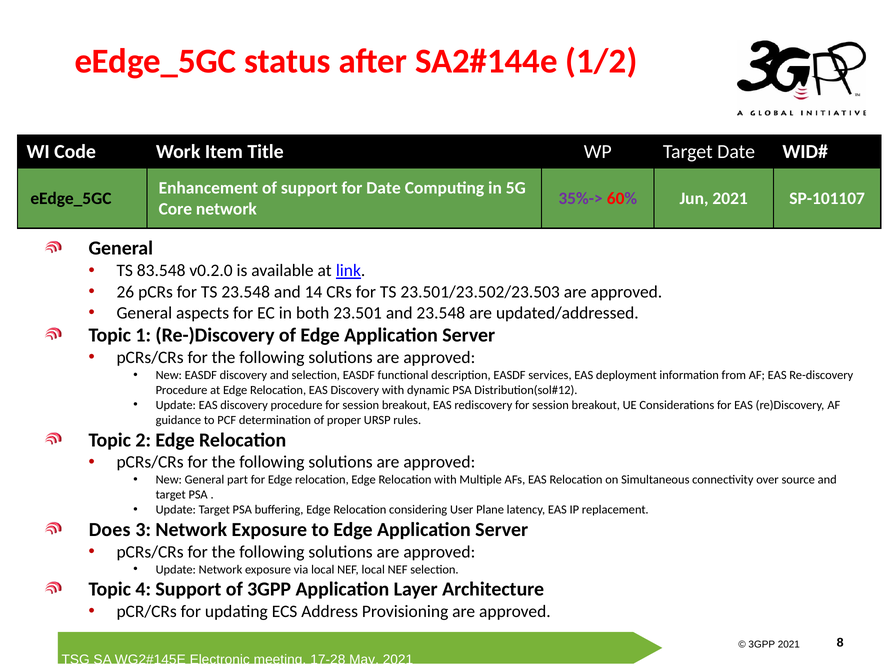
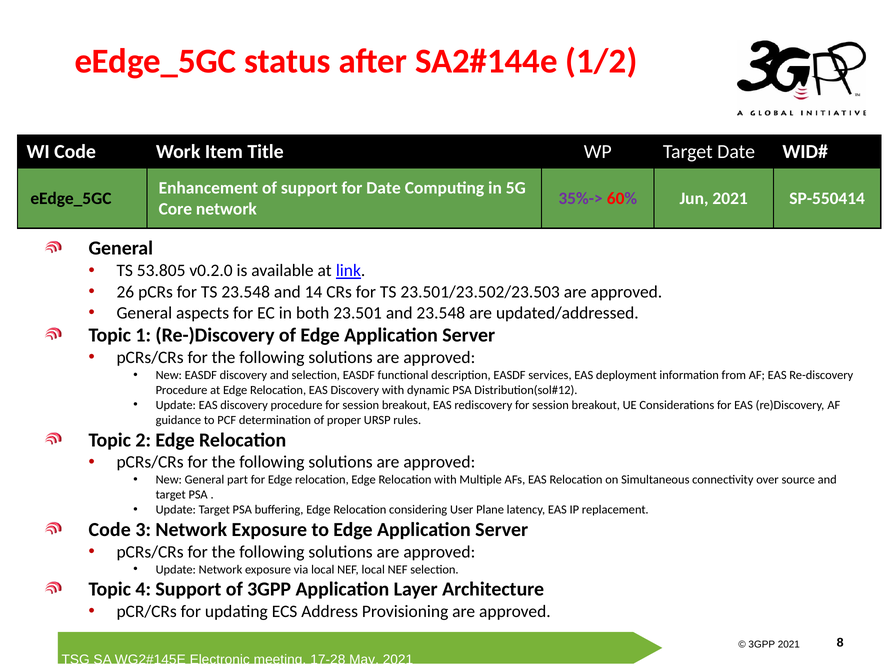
SP-101107: SP-101107 -> SP-550414 (827, 198)
83.548: 83.548 -> 53.805 (161, 271)
Does: Does -> Code (110, 530)
